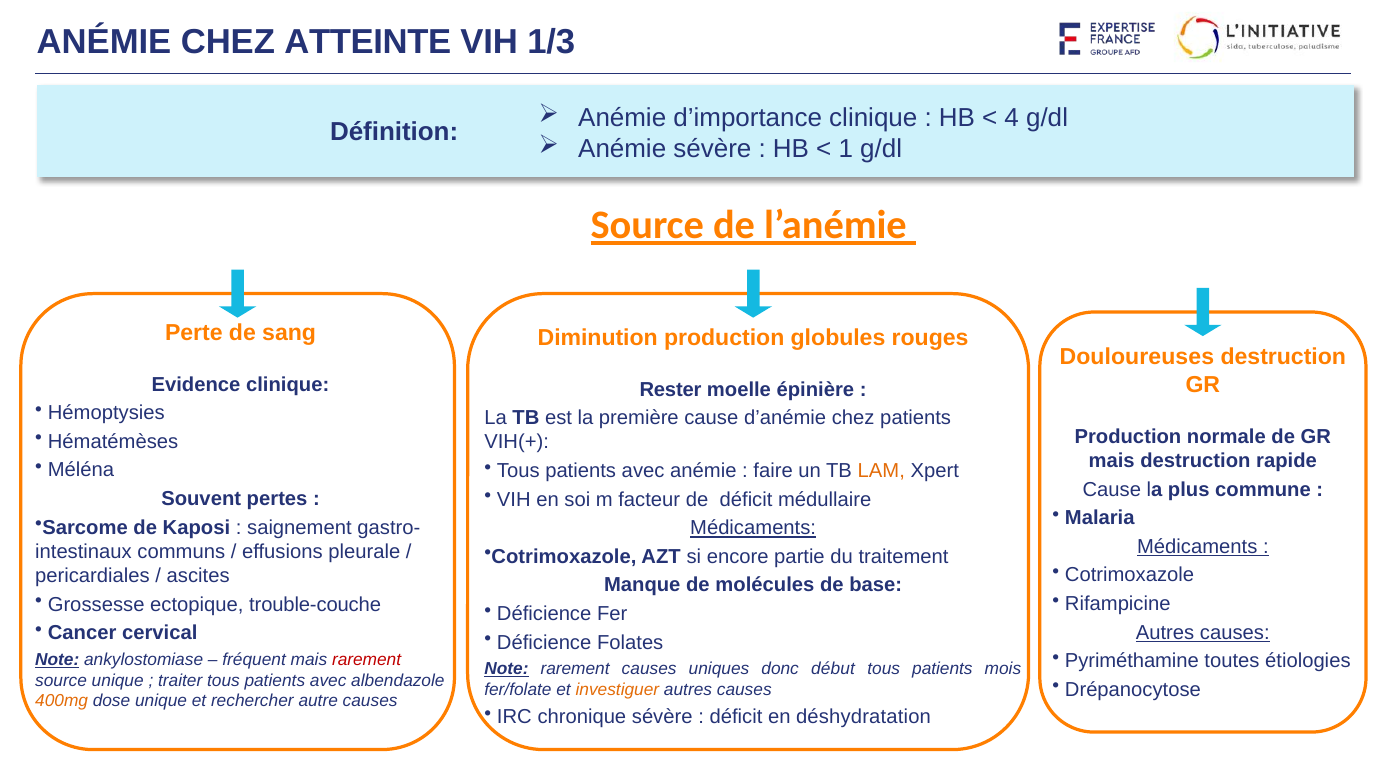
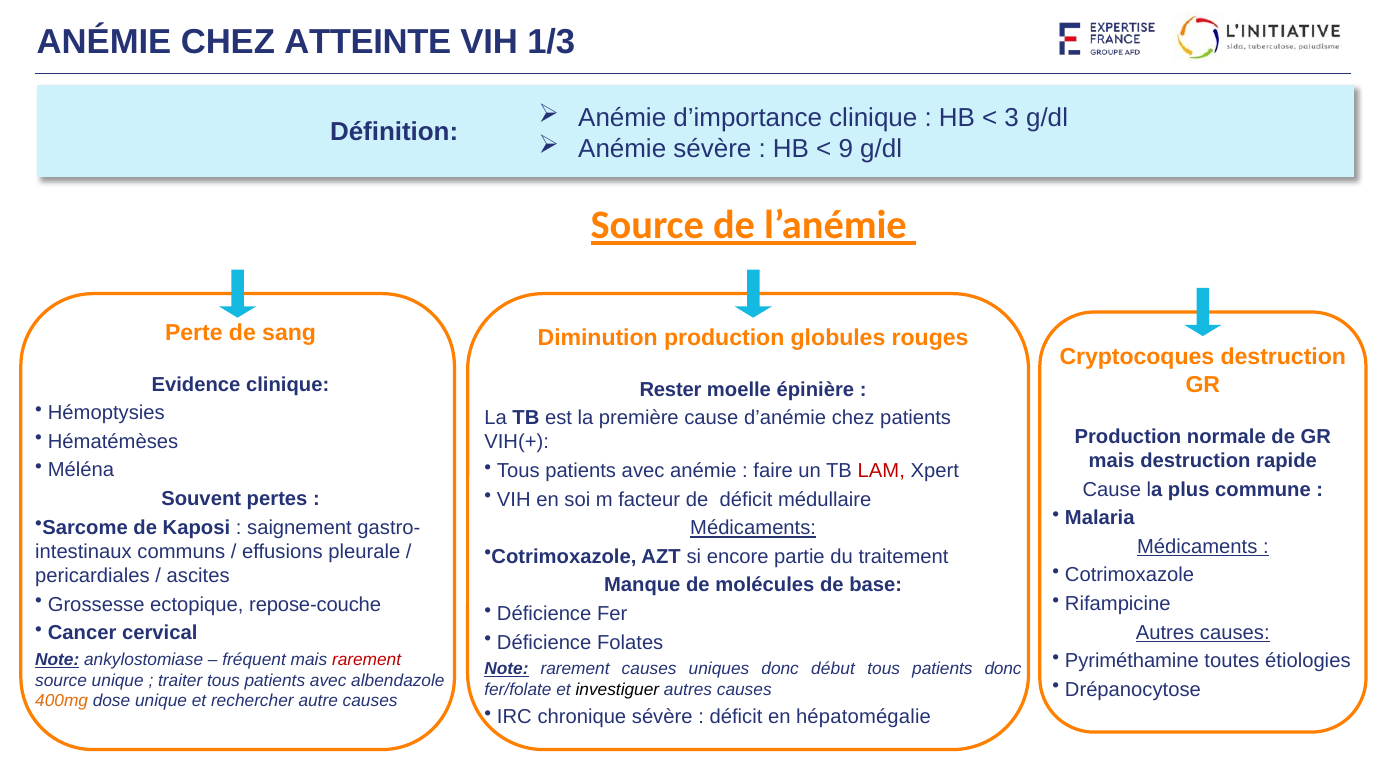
4: 4 -> 3 (1012, 118)
1: 1 -> 9 (846, 149)
Douloureuses: Douloureuses -> Cryptocoques (1137, 358)
LAM colour: orange -> red (881, 471)
trouble-couche: trouble-couche -> repose-couche (315, 605)
patients mois: mois -> donc (1003, 670)
investiguer colour: orange -> black (617, 690)
déshydratation: déshydratation -> hépatomégalie (863, 717)
